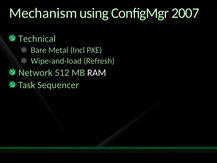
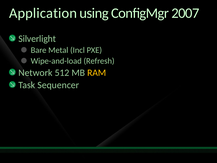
Mechanism: Mechanism -> Application (43, 13)
Technical: Technical -> Silverlight (37, 39)
RAM colour: white -> yellow (97, 73)
